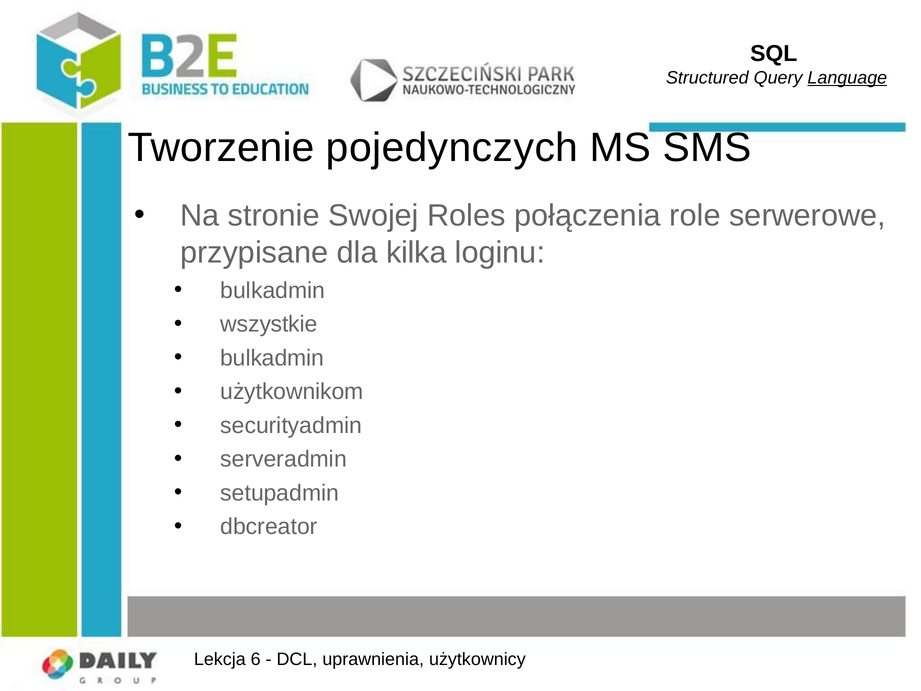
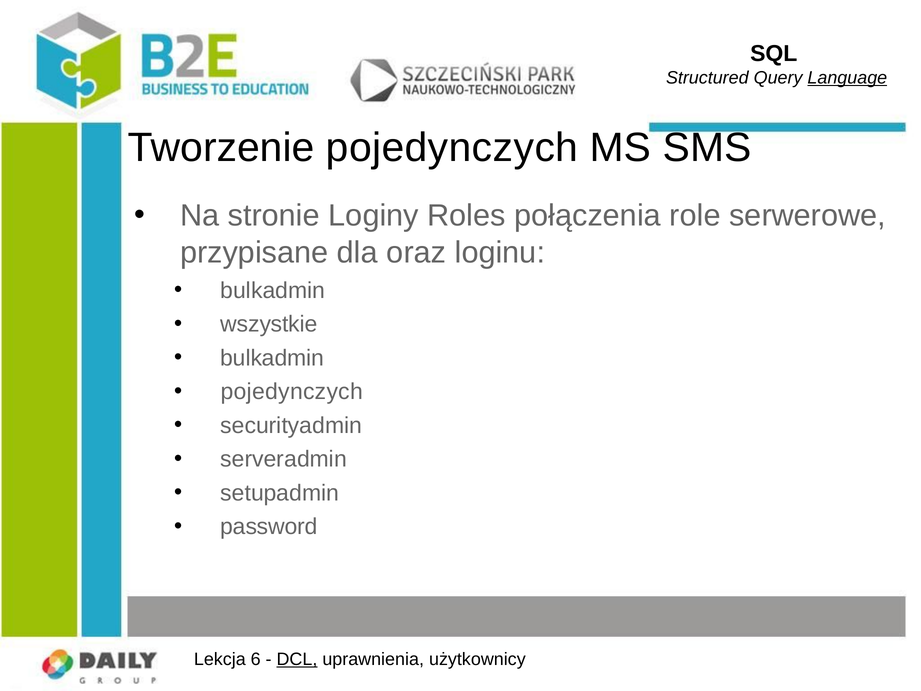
Swojej: Swojej -> Loginy (374, 216)
kilka: kilka -> oraz (416, 253)
użytkownikom: użytkownikom -> pojedynczych (292, 392)
dbcreator: dbcreator -> password (269, 527)
DCL underline: none -> present (297, 659)
